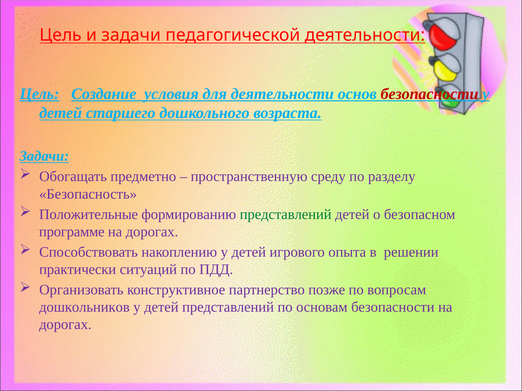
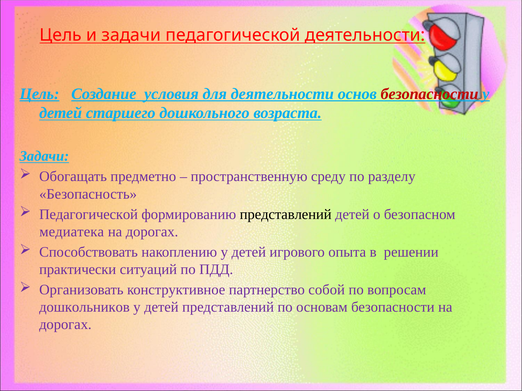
Положительные: Положительные -> Педагогической (89, 214)
представлений colour: green -> black (286, 214)
программе: программе -> медиатека (72, 232)
позже: позже -> собой (327, 290)
